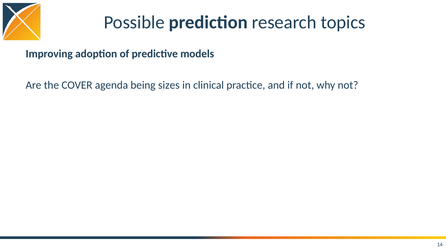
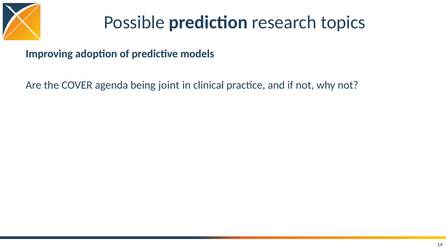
sizes: sizes -> joint (169, 85)
